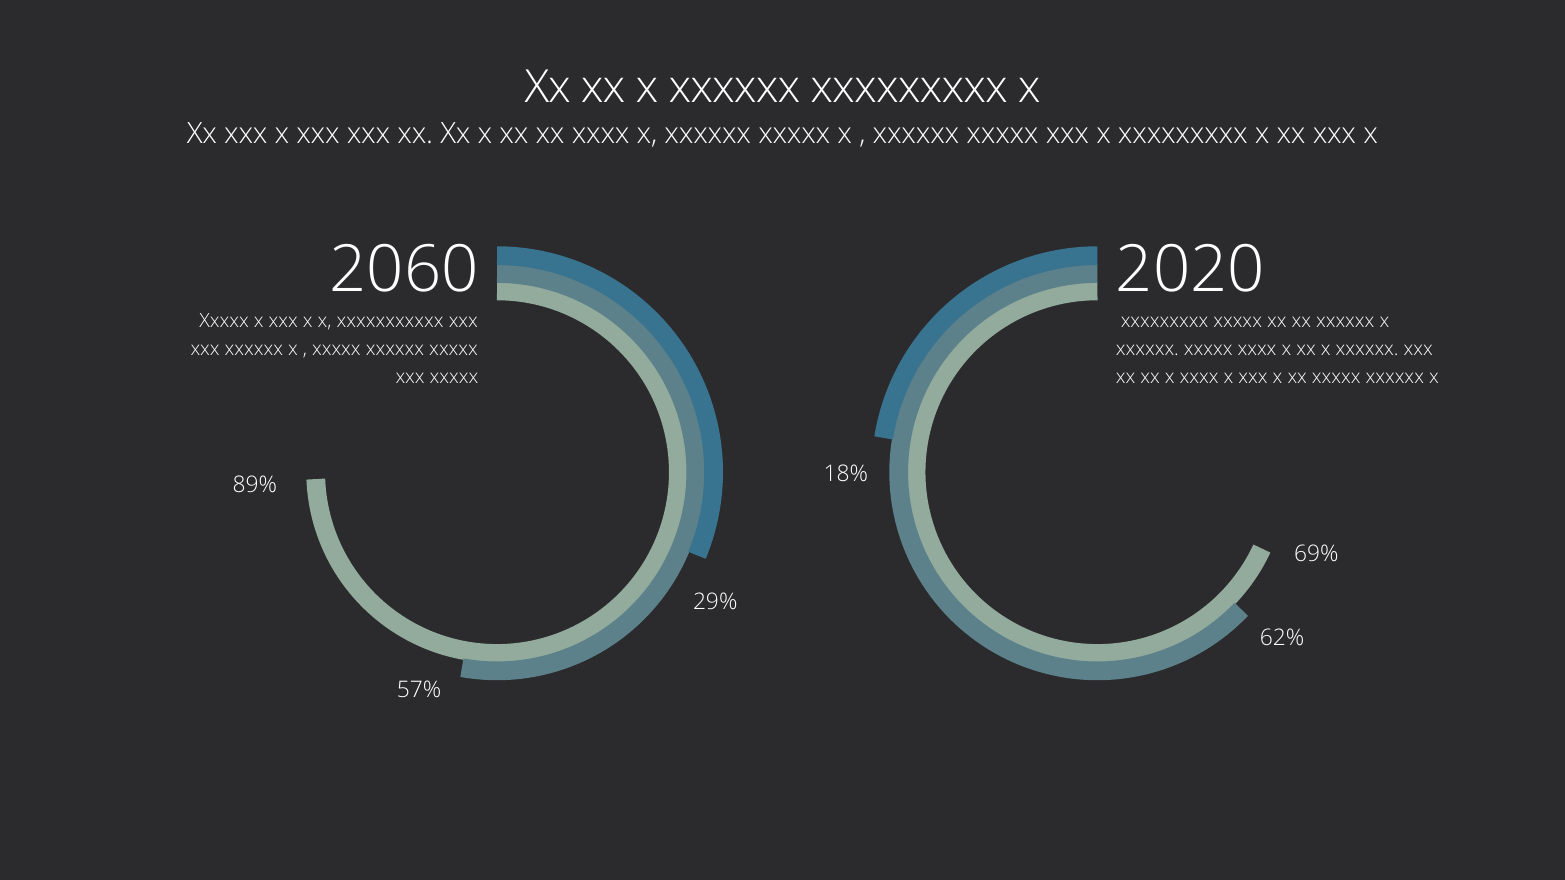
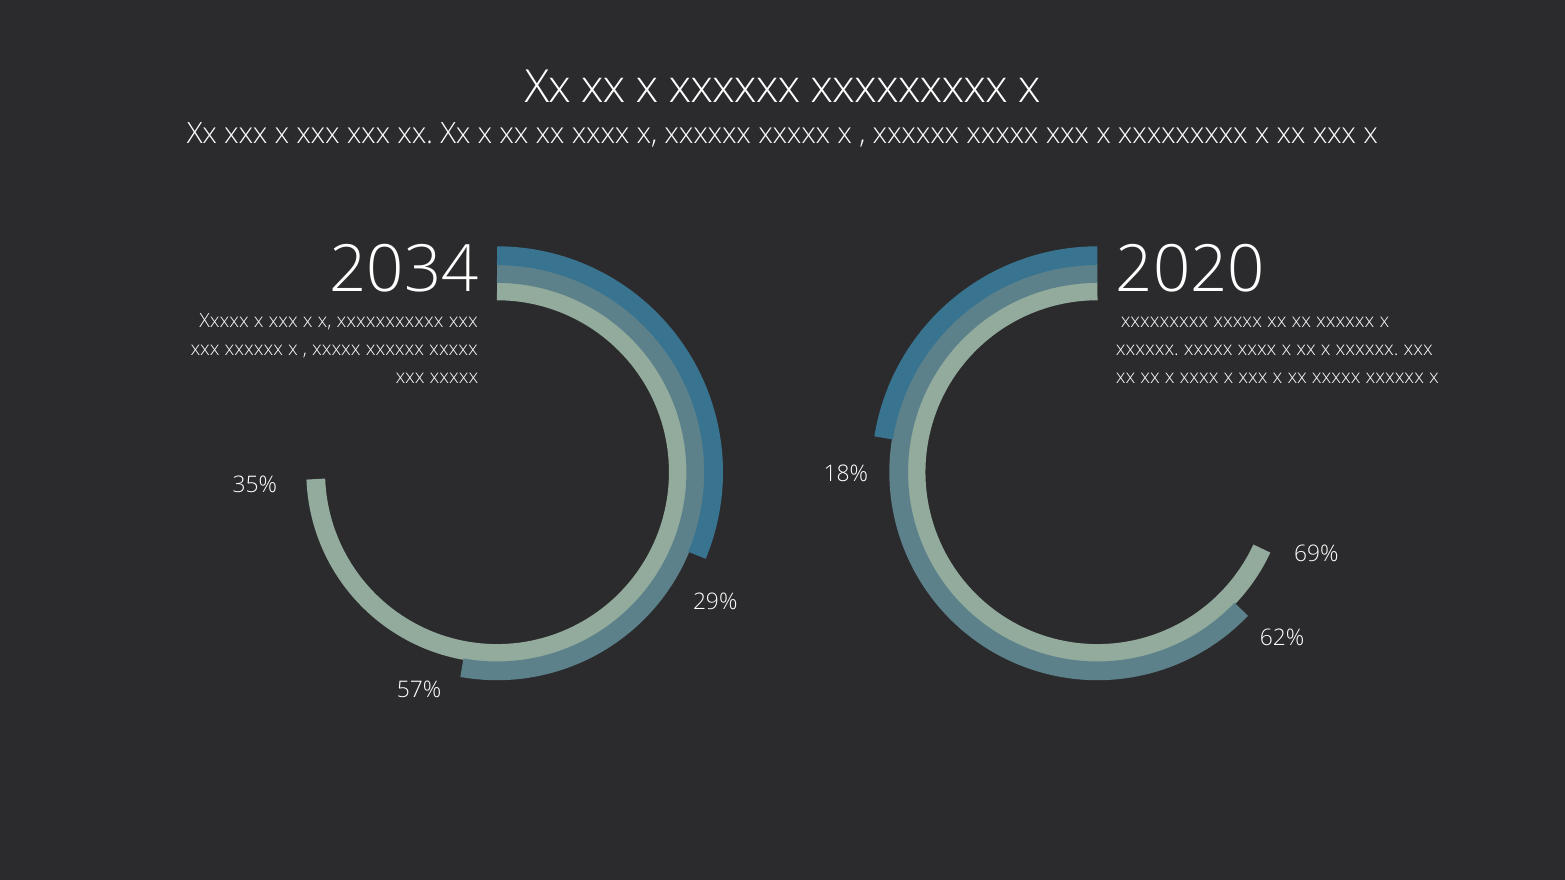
2060: 2060 -> 2034 (404, 270)
89%: 89% -> 35% (255, 485)
